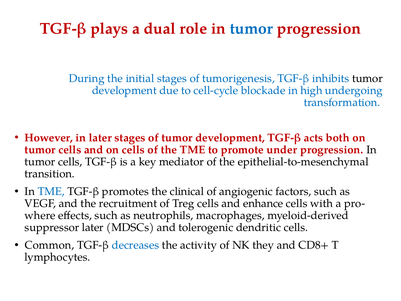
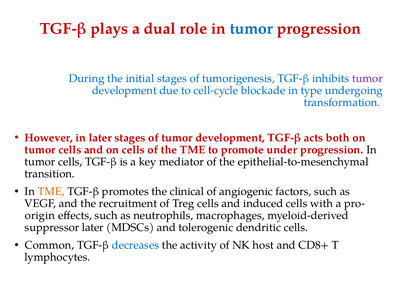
tumor colour: black -> purple (367, 78)
high: high -> type (311, 90)
TME colour: blue -> orange (51, 191)
enhance: enhance -> induced (263, 203)
where: where -> origin (40, 215)
they: they -> host (263, 245)
